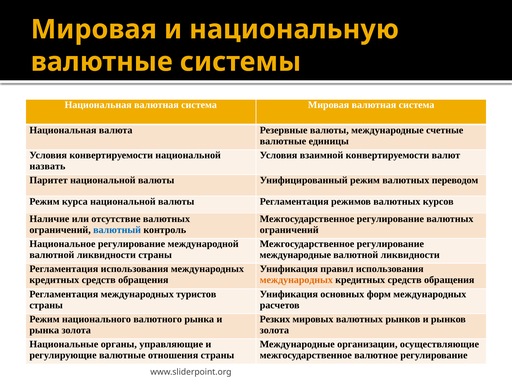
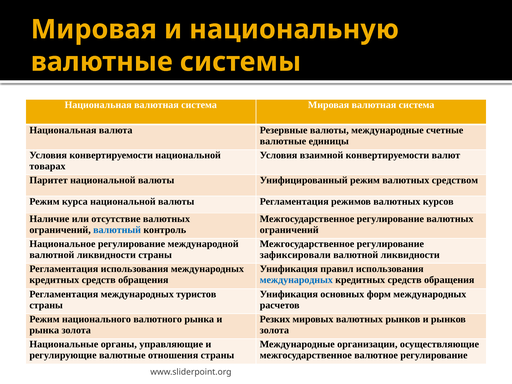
назвать: назвать -> товарах (47, 166)
переводом: переводом -> средством (455, 180)
международные: международные -> зафиксировали (295, 255)
международных colour: orange -> blue (296, 280)
